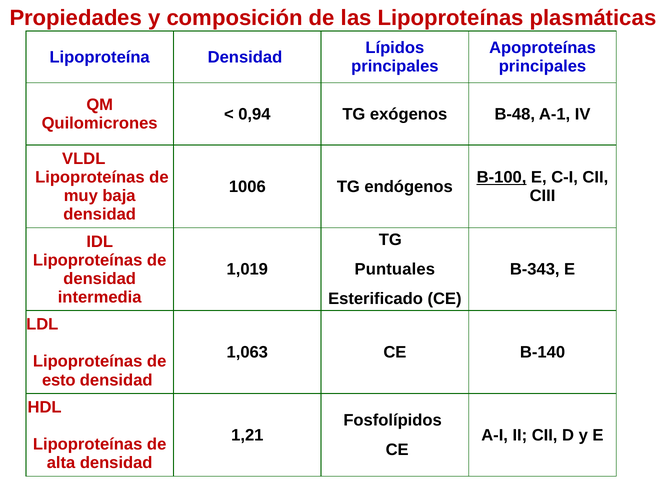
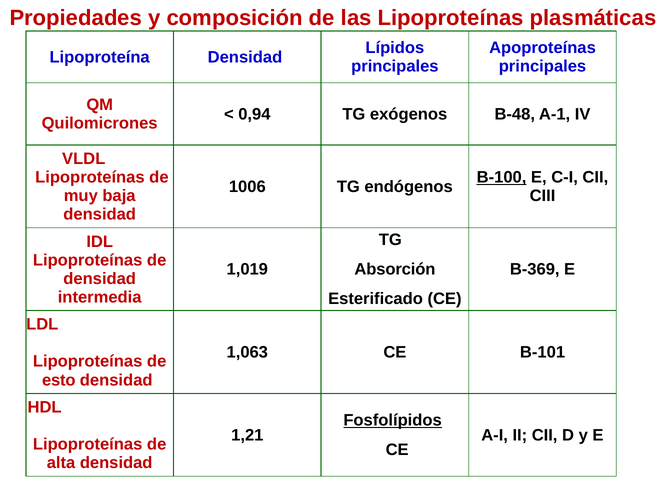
Puntuales: Puntuales -> Absorción (395, 270)
B-343: B-343 -> B-369 (535, 270)
B-140: B-140 -> B-101 (543, 352)
Fosfolípidos underline: none -> present (393, 420)
